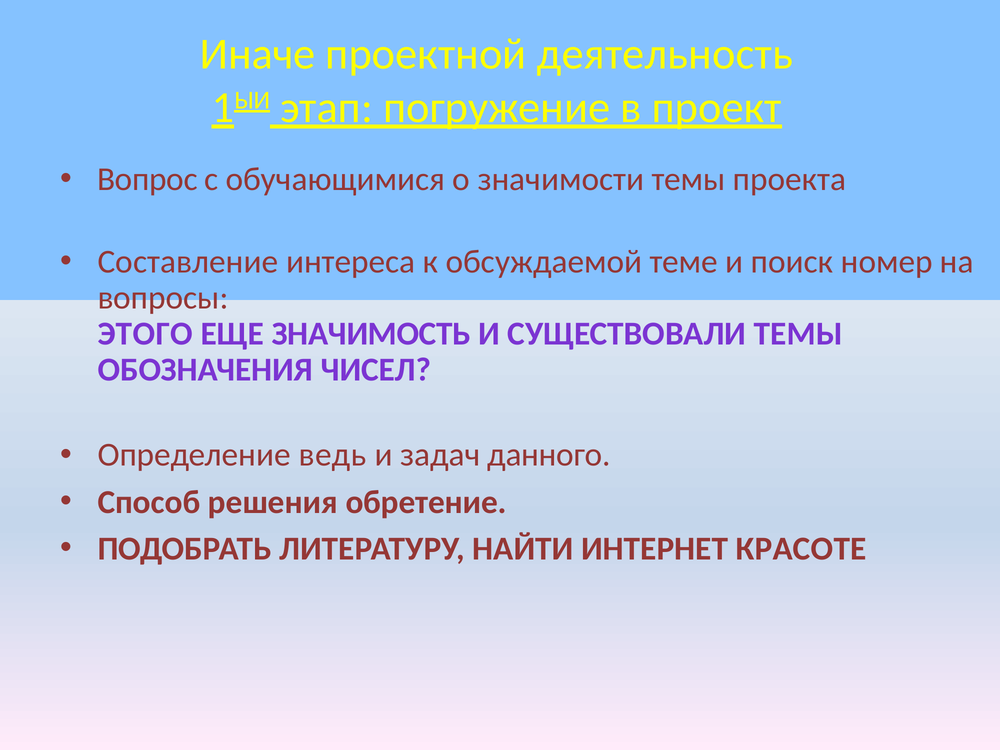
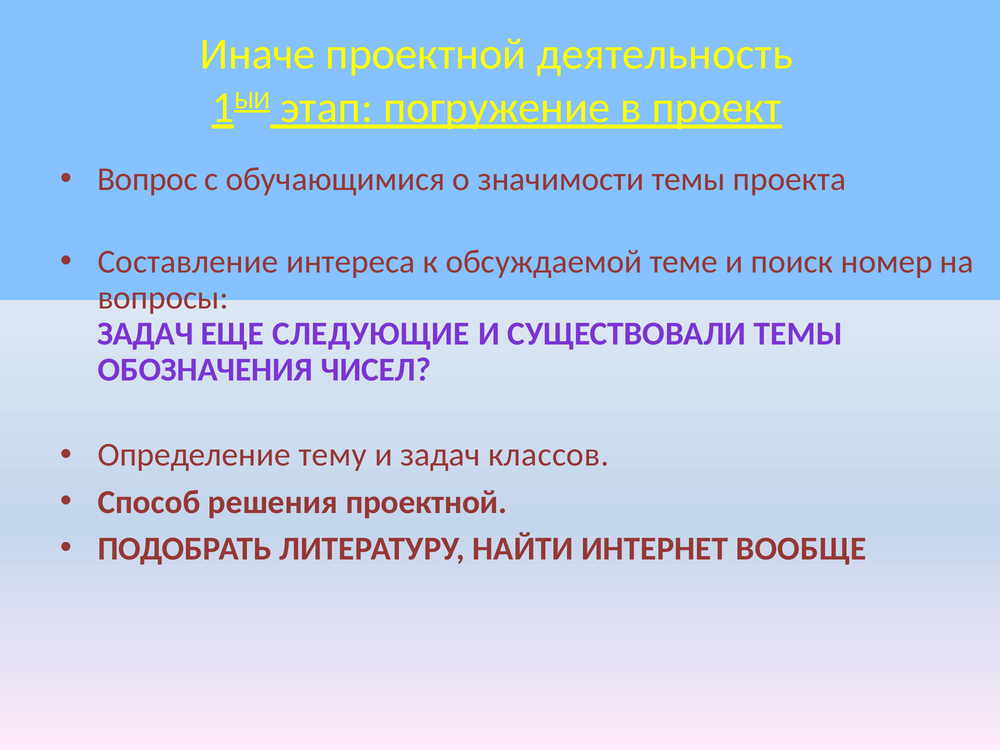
ЭТОГО: ЭТОГО -> ЗАДАЧ (145, 334)
ЗНАЧИМОСТЬ: ЗНАЧИМОСТЬ -> СЛЕДУЮЩИЕ (371, 334)
ведь: ведь -> тему (333, 455)
данного: данного -> классов (549, 455)
решения обретение: обретение -> проектной (426, 502)
КРАСОТЕ: КРАСОТЕ -> ВООБЩЕ (801, 549)
